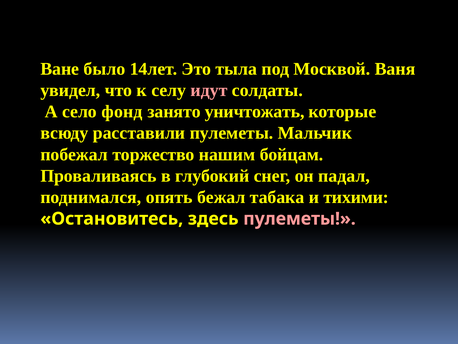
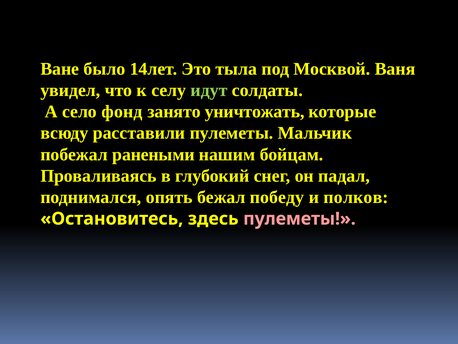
идут colour: pink -> light green (209, 90)
торжество: торжество -> ранеными (153, 154)
табака: табака -> победу (277, 197)
тихими: тихими -> полков (356, 197)
